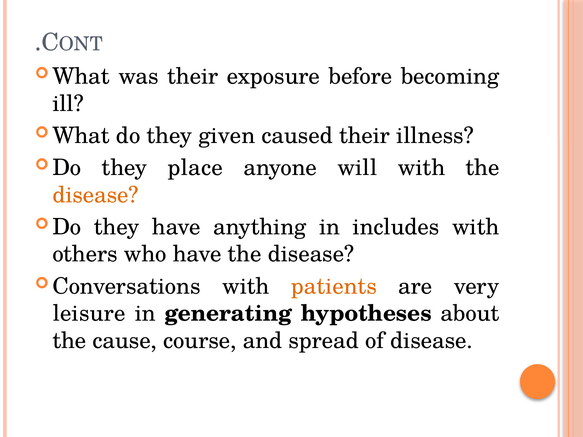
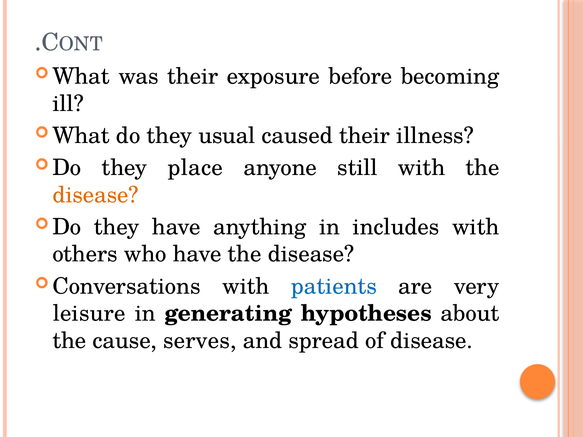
given: given -> usual (227, 136)
will: will -> still (357, 168)
patients colour: orange -> blue (334, 286)
course: course -> serves (200, 341)
